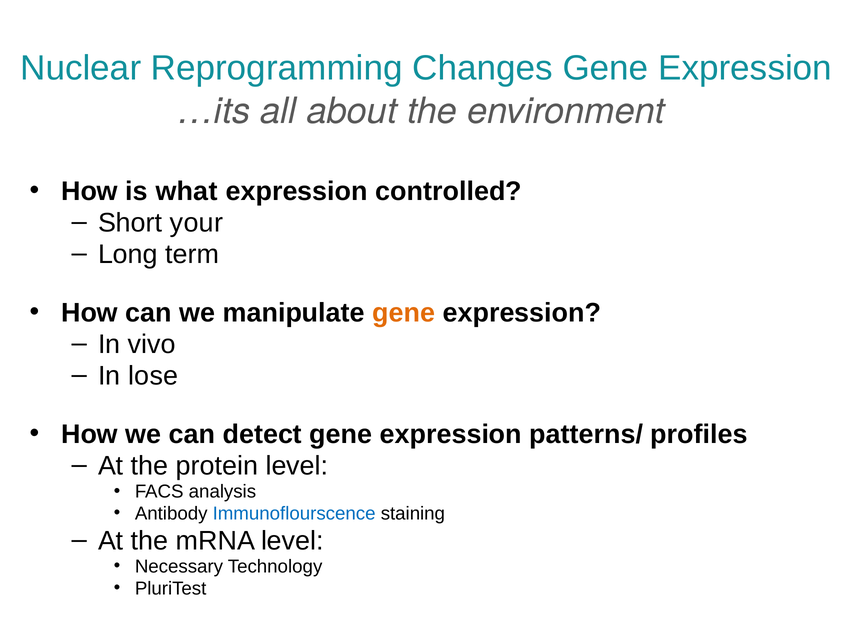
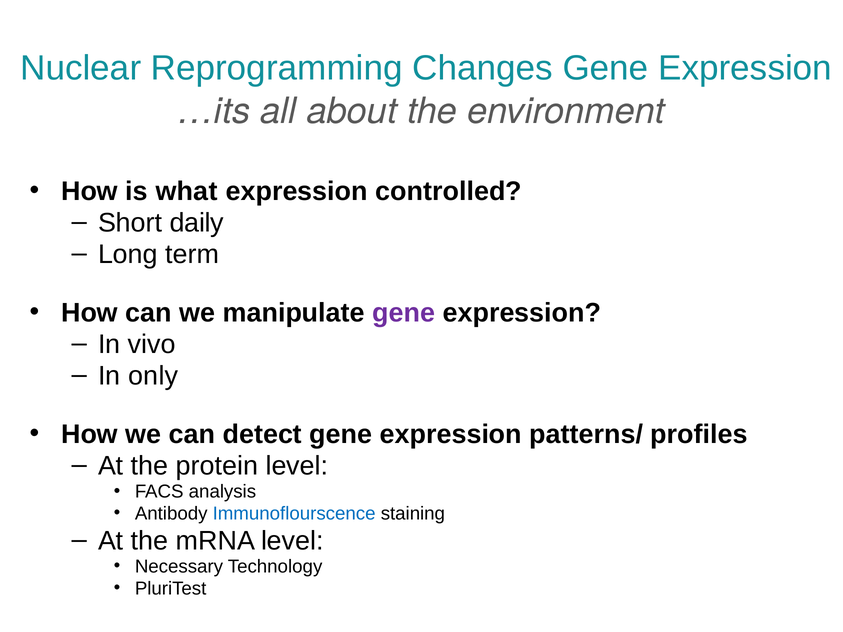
your: your -> daily (197, 223)
gene colour: orange -> purple (404, 313)
lose: lose -> only (153, 376)
